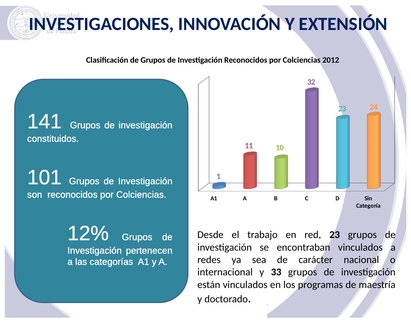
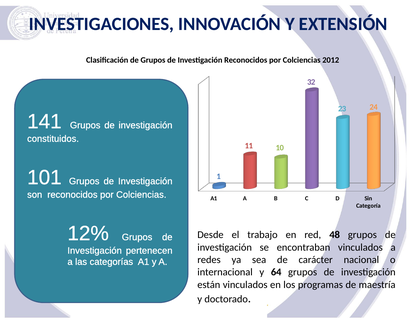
red 23: 23 -> 48 (335, 235)
33: 33 -> 64 (276, 272)
